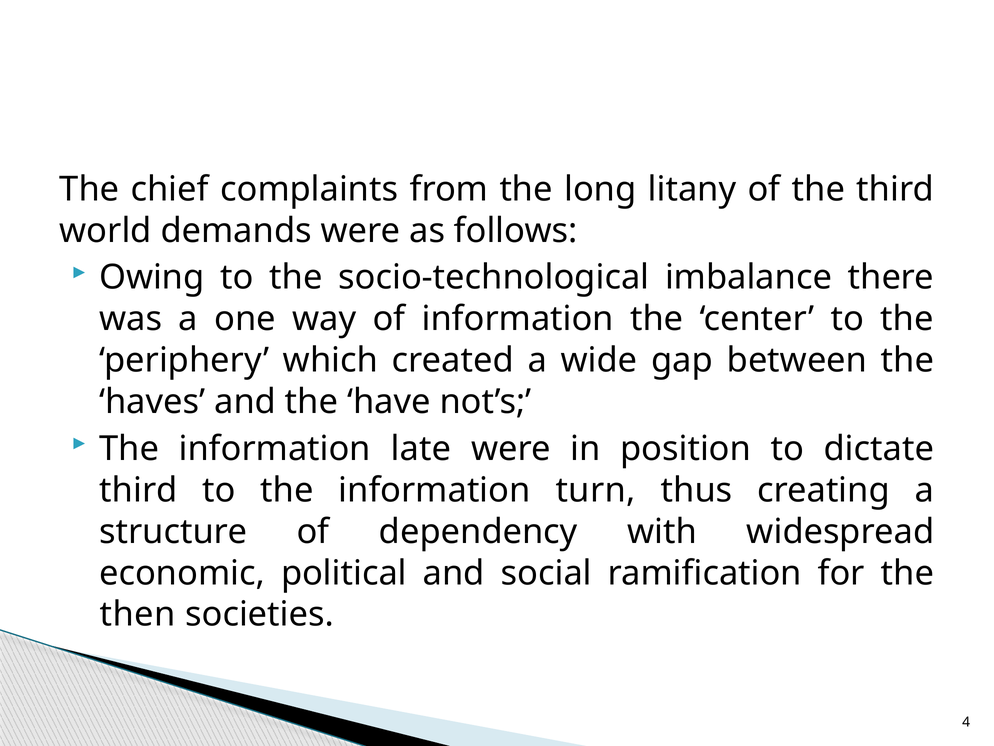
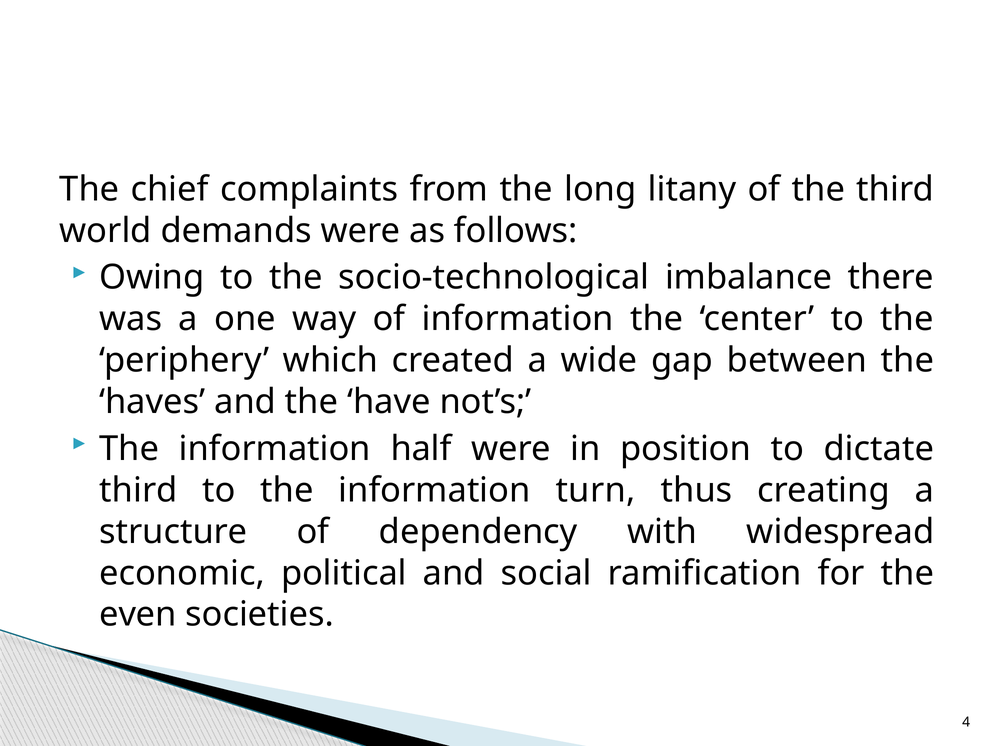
late: late -> half (421, 449)
then: then -> even (138, 614)
